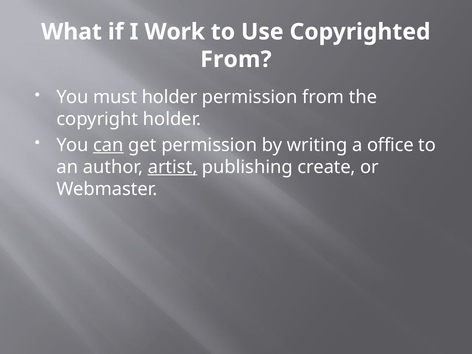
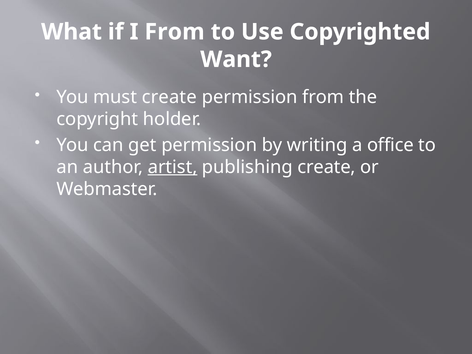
I Work: Work -> From (175, 32)
From: From -> Want (236, 59)
must holder: holder -> create (169, 97)
can underline: present -> none (108, 145)
